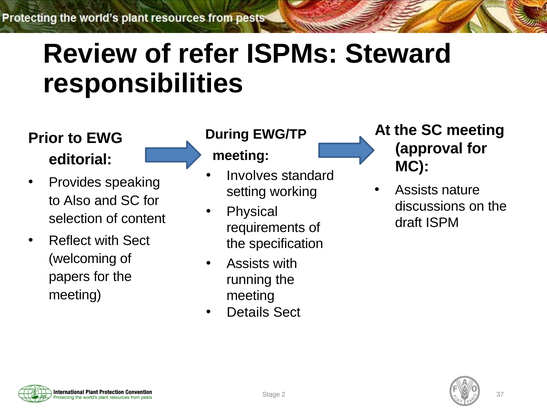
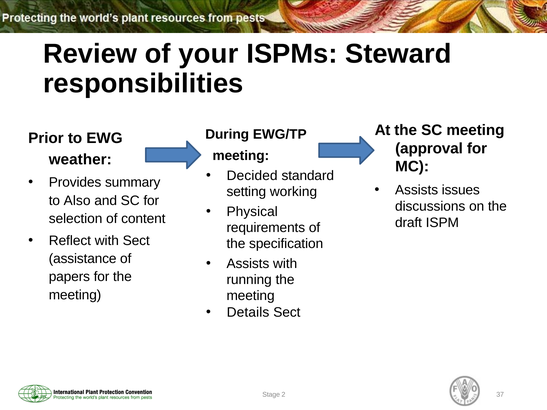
refer: refer -> your (208, 54)
editorial: editorial -> weather (80, 159)
Involves: Involves -> Decided (252, 176)
speaking: speaking -> summary (133, 183)
nature: nature -> issues (461, 190)
welcoming: welcoming -> assistance (83, 259)
